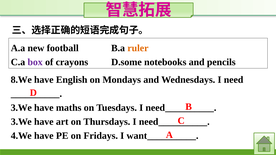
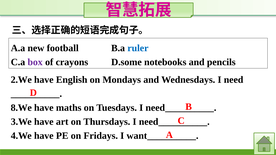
ruler colour: orange -> blue (138, 48)
8.We: 8.We -> 2.We (21, 80)
3.We: 3.We -> 8.We (21, 108)
